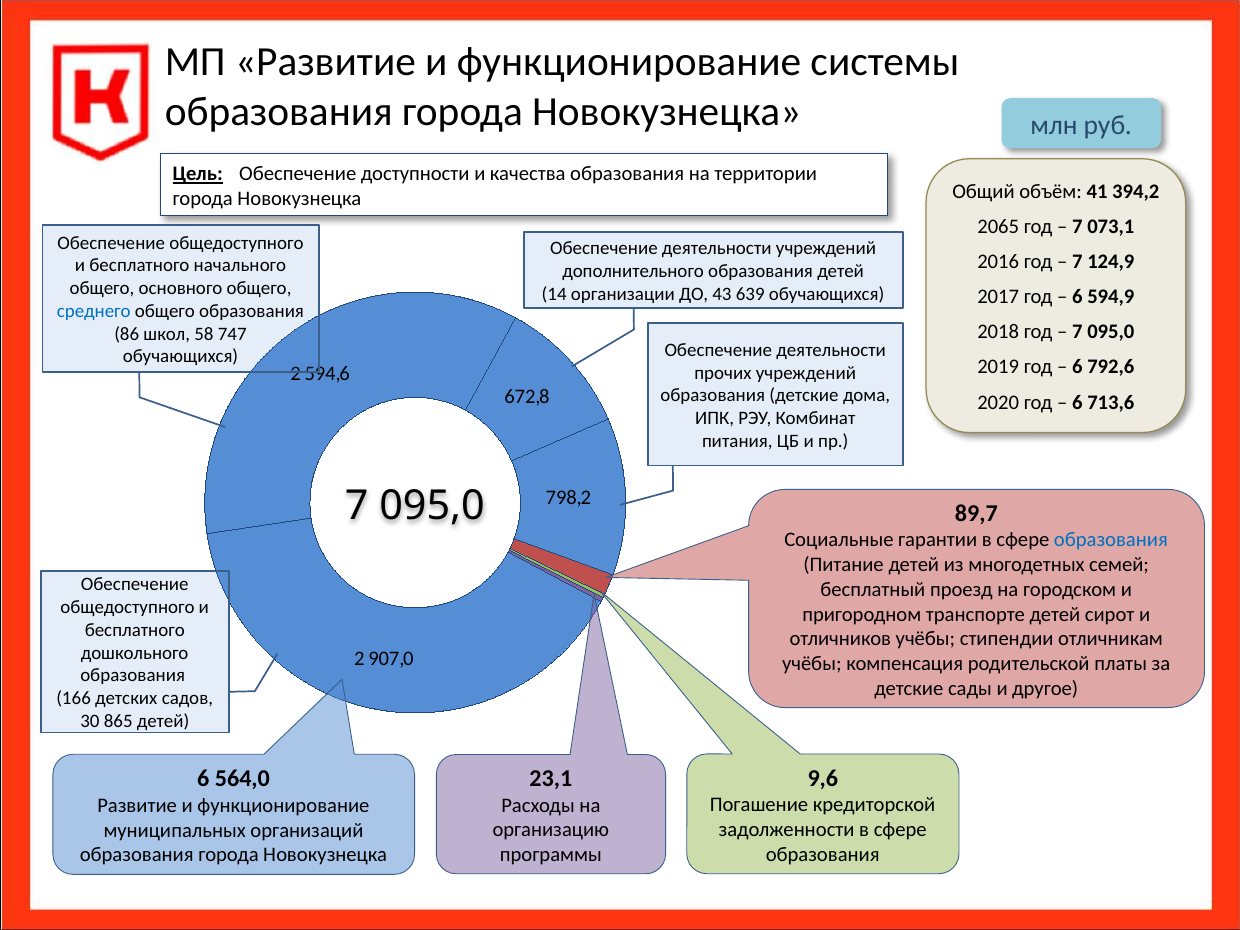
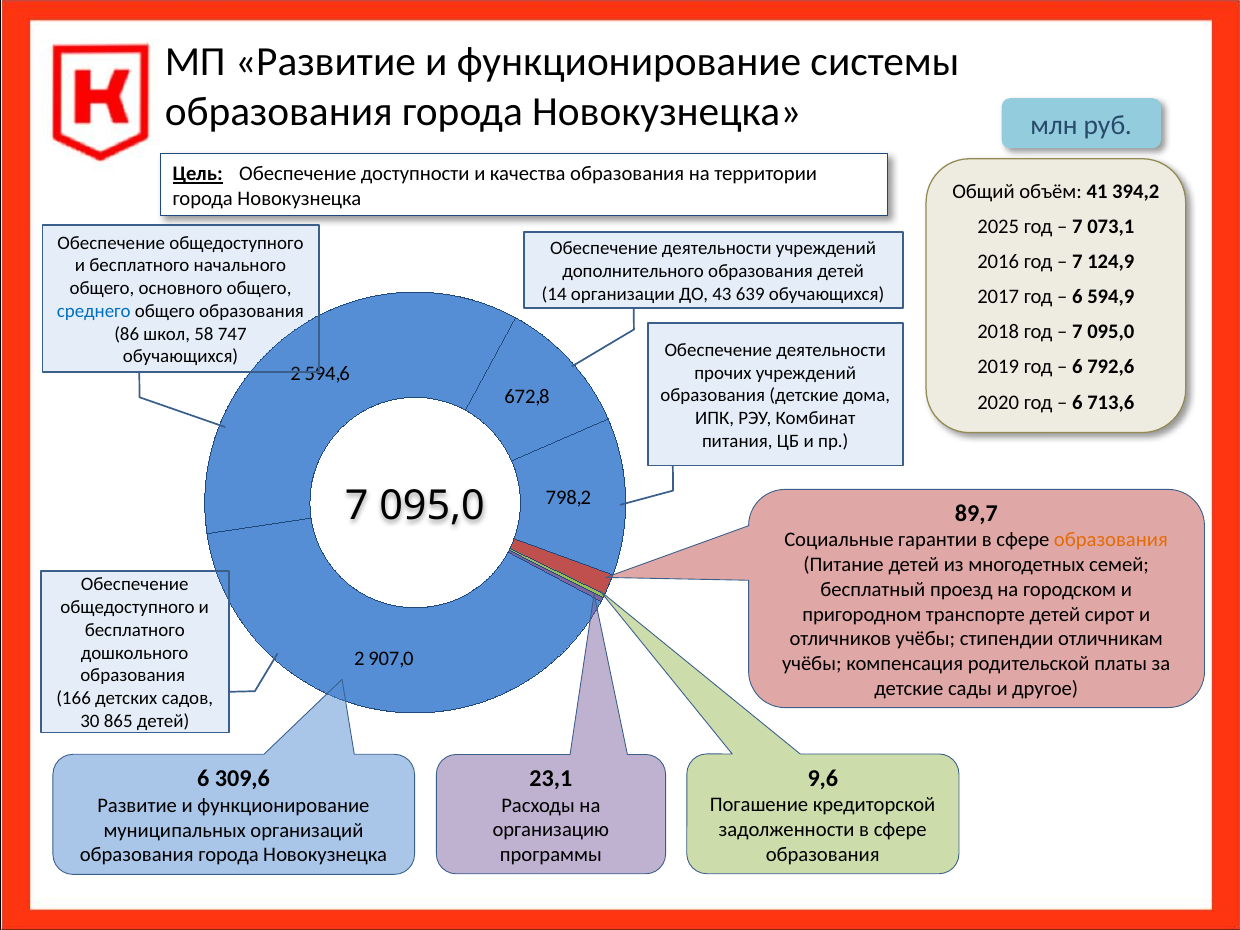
2065: 2065 -> 2025 (998, 226)
образования colour: blue -> orange (1111, 540)
564,0: 564,0 -> 309,6 (242, 779)
